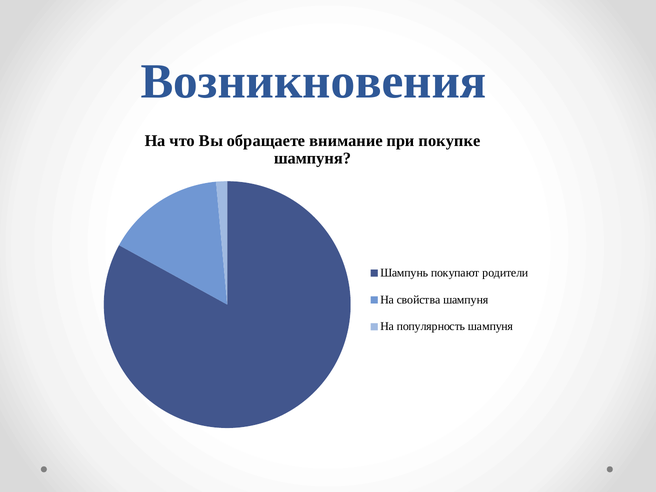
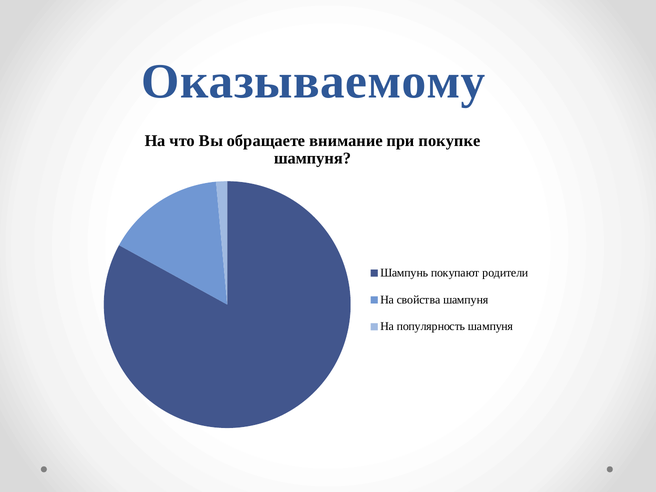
Возникновения: Возникновения -> Оказываемому (313, 82)
